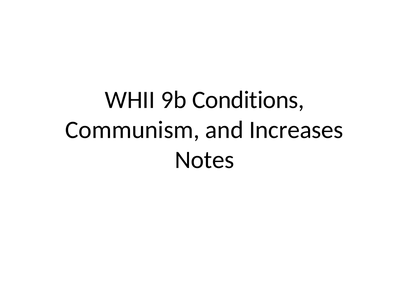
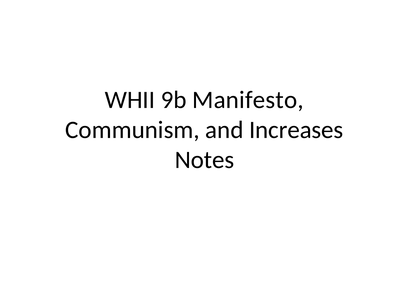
Conditions: Conditions -> Manifesto (248, 100)
